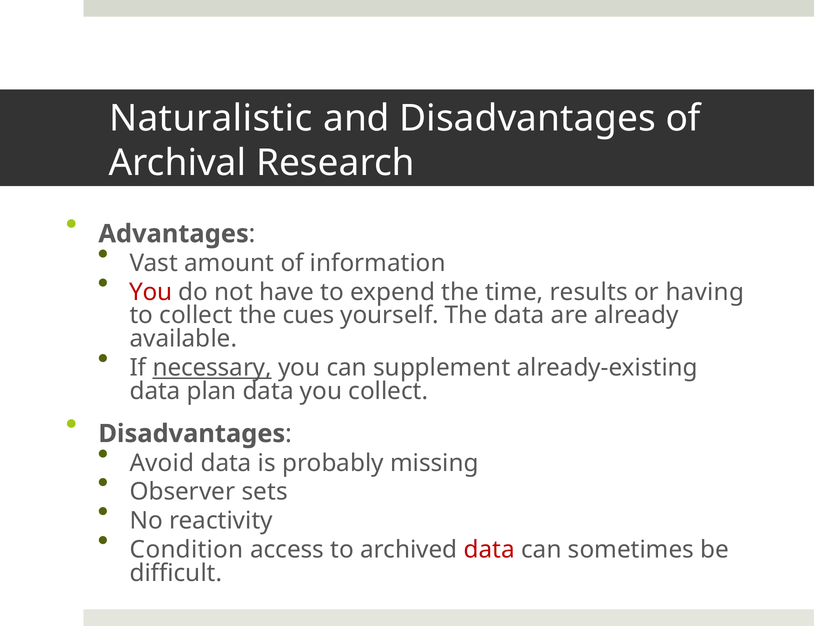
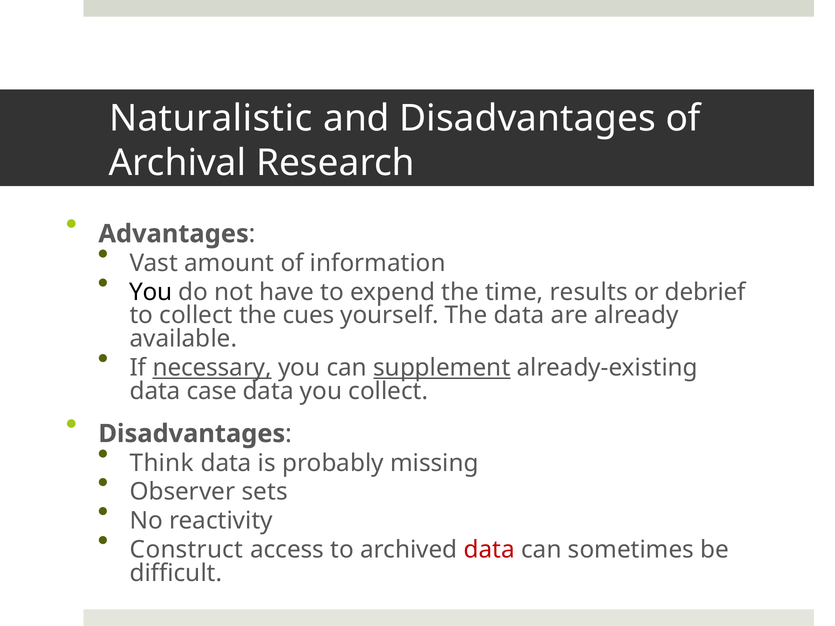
You colour: red -> black (151, 292)
having: having -> debrief (705, 292)
supplement underline: none -> present (442, 368)
plan: plan -> case (212, 391)
Avoid: Avoid -> Think (162, 463)
Condition: Condition -> Construct (187, 550)
